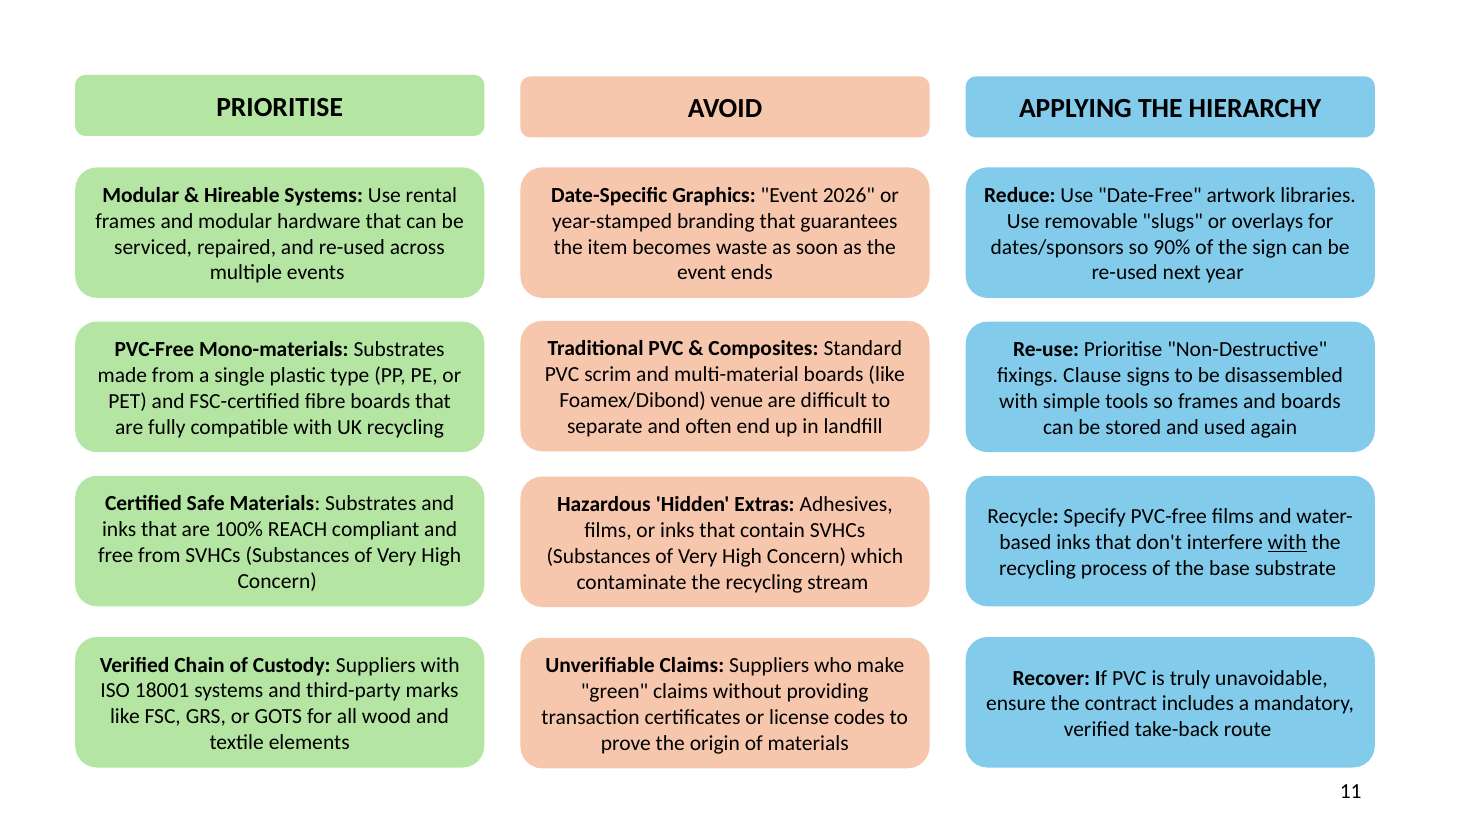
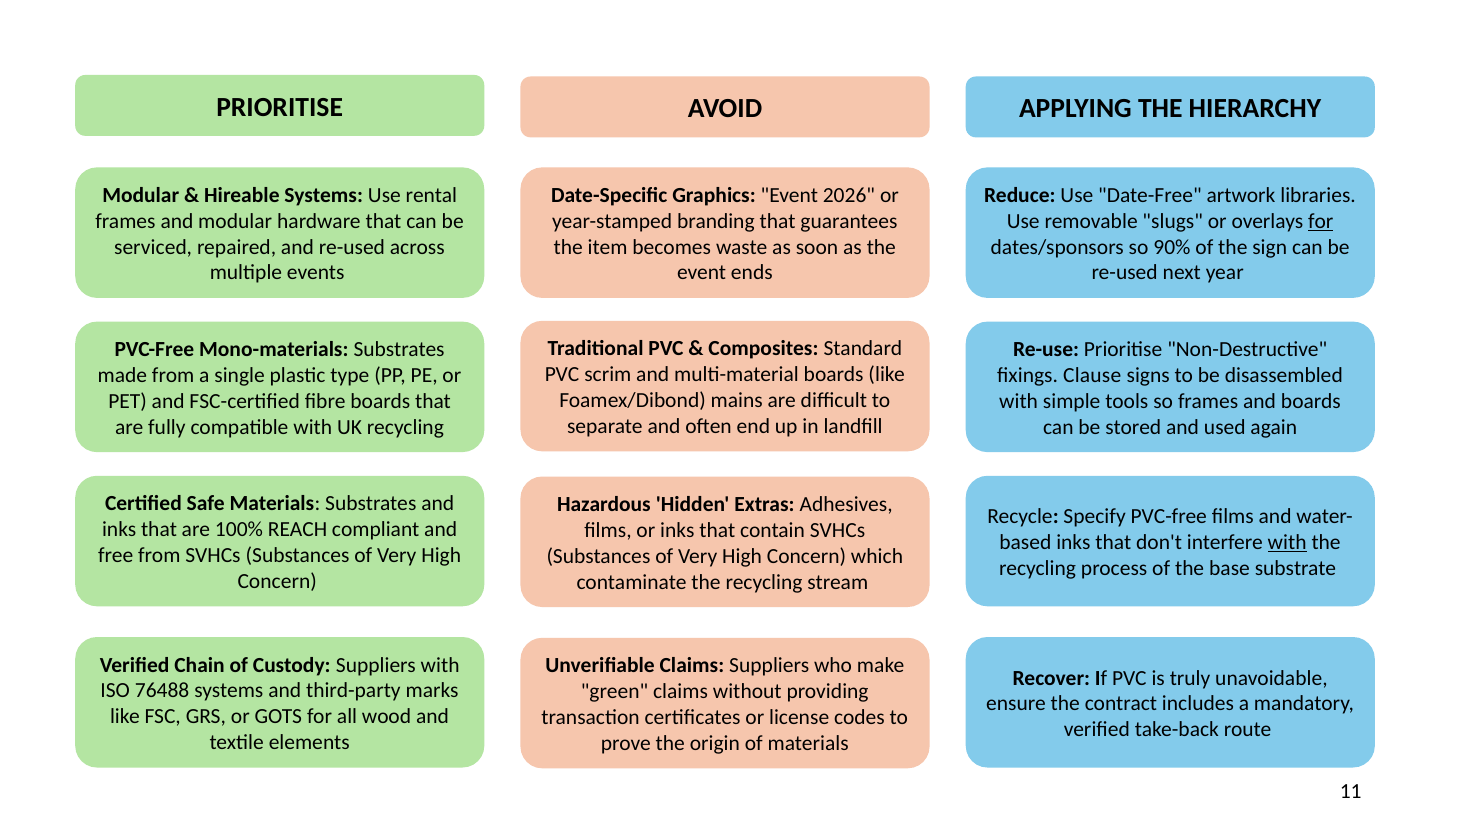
for underline: none -> present (1321, 221)
venue: venue -> mains (737, 401)
18001: 18001 -> 76488 (162, 691)
